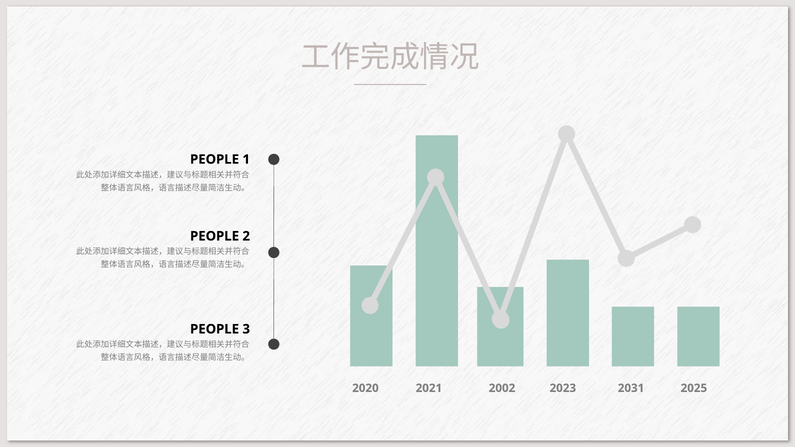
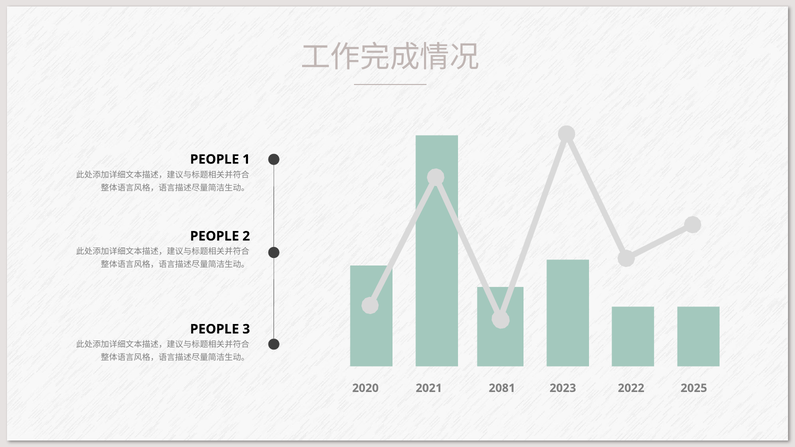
2002: 2002 -> 2081 (502, 388)
2031: 2031 -> 2022 (631, 388)
